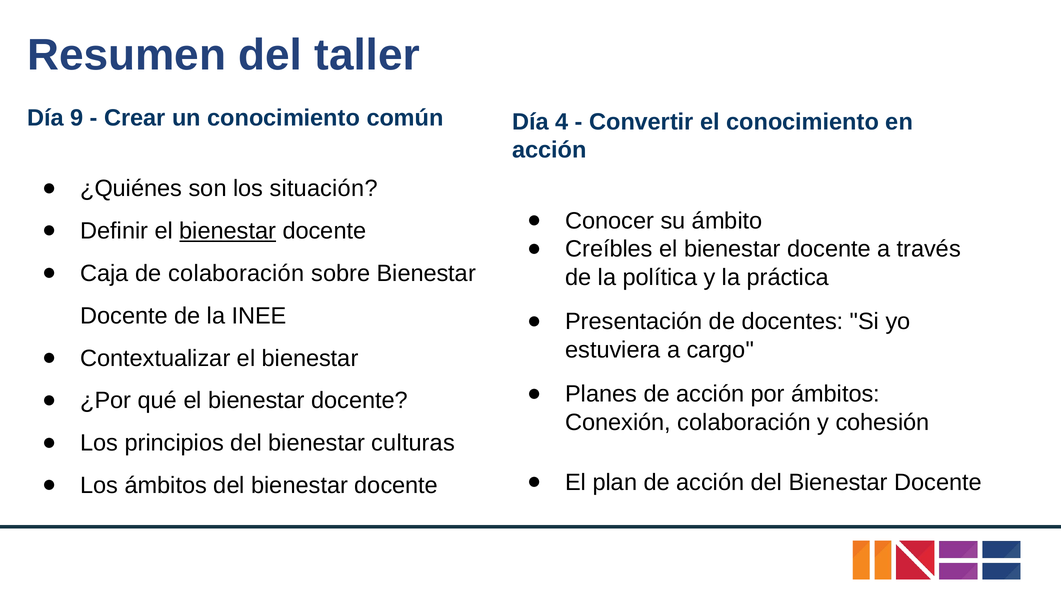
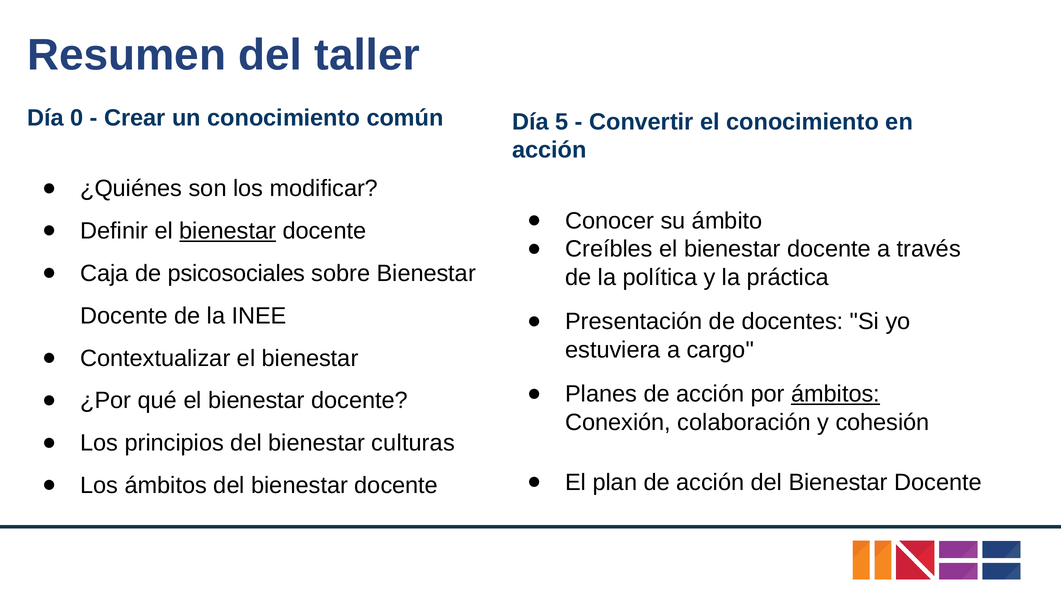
9: 9 -> 0 (77, 118)
4: 4 -> 5 (562, 122)
situación: situación -> modificar (324, 189)
de colaboración: colaboración -> psicosociales (237, 273)
ámbitos underline: none -> present (836, 394)
